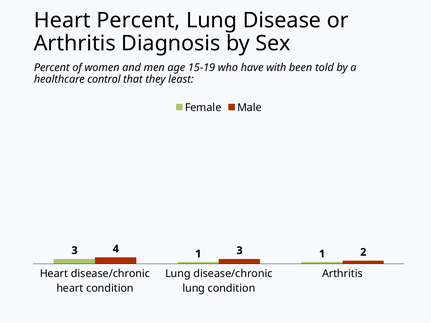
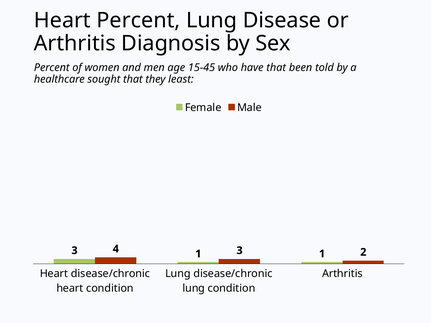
15-19: 15-19 -> 15-45 (202, 68)
have with: with -> that (276, 68)
control: control -> sought (104, 79)
